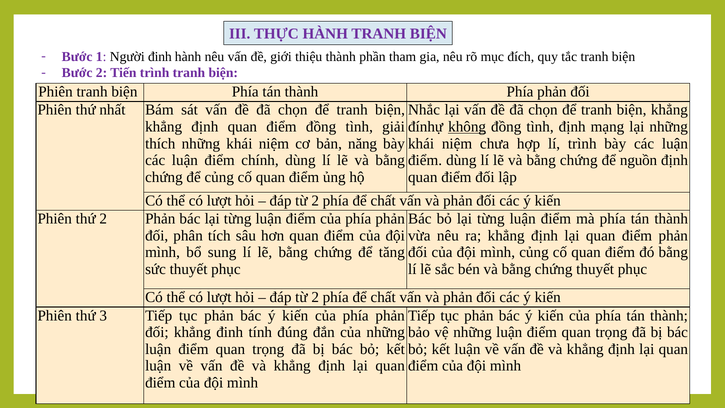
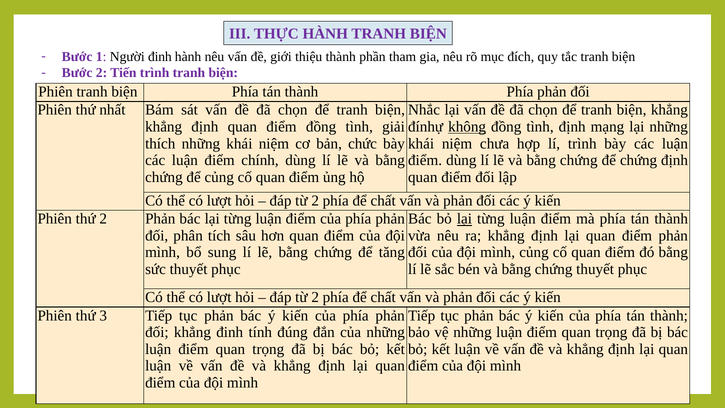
năng: năng -> chức (363, 143)
để nguồn: nguồn -> chứng (639, 160)
lại underline: none -> present (464, 219)
